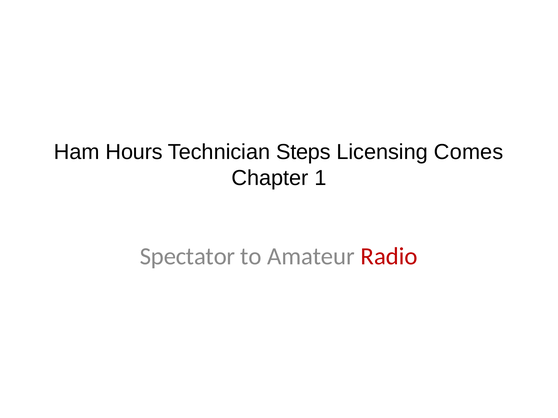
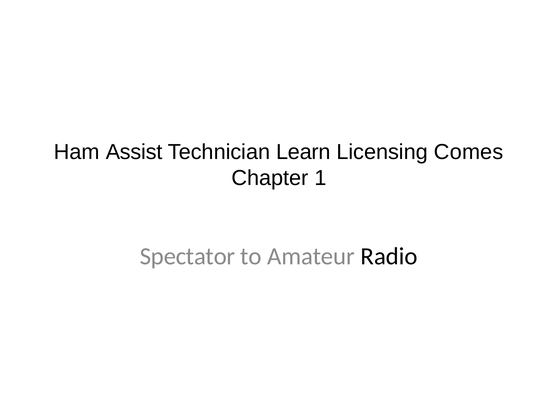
Hours: Hours -> Assist (134, 152)
Steps: Steps -> Learn (303, 152)
Radio colour: red -> black (389, 257)
